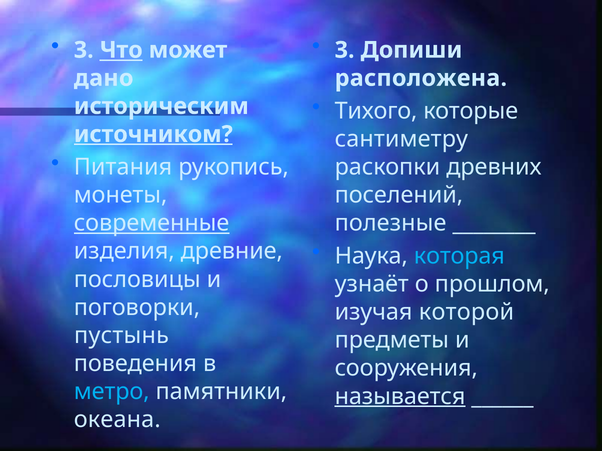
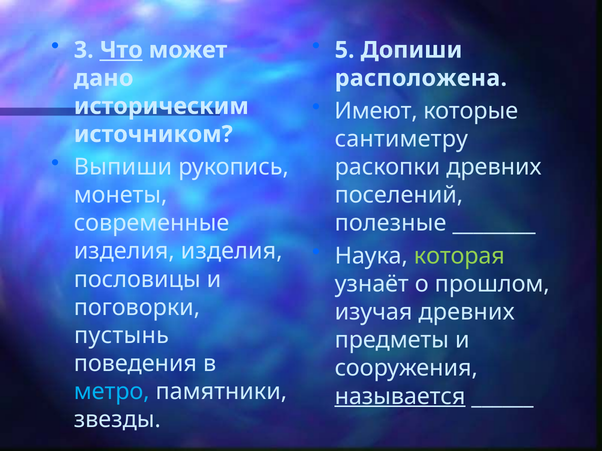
3: 3 -> 5 (345, 50)
Тихого: Тихого -> Имеют (376, 111)
источником underline: present -> none (153, 134)
Питания: Питания -> Выпиши (123, 167)
современные underline: present -> none (152, 223)
которая colour: light blue -> light green (459, 256)
изделия древние: древние -> изделия (232, 252)
изучая которой: которой -> древних (467, 312)
океана: океана -> звезды (117, 420)
